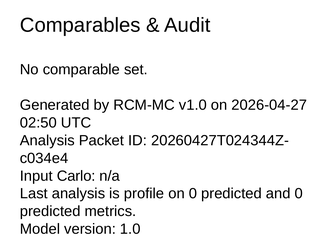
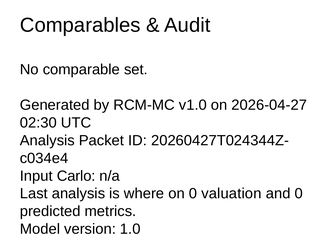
02:50: 02:50 -> 02:30 (38, 123)
profile: profile -> where (144, 194)
on 0 predicted: predicted -> valuation (231, 194)
